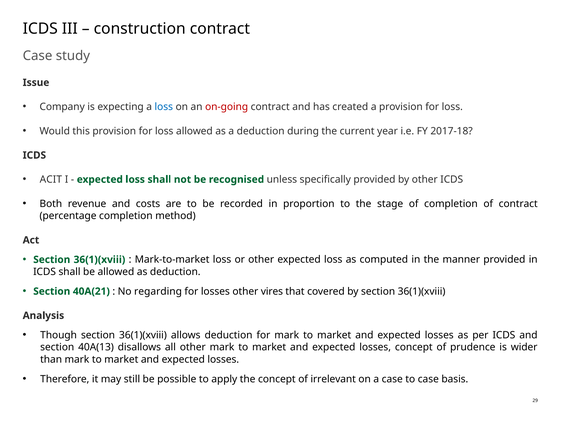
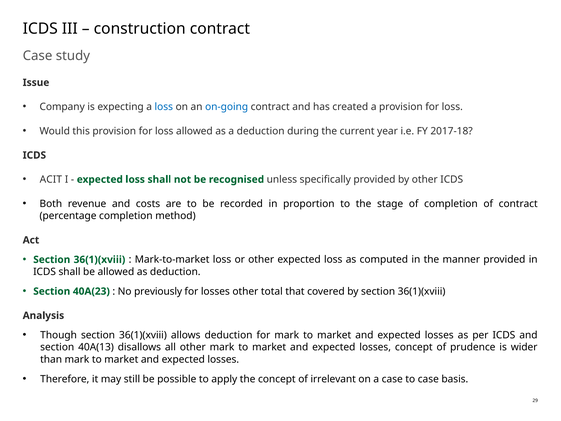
on-going colour: red -> blue (227, 107)
40A(21: 40A(21 -> 40A(23 (91, 291)
regarding: regarding -> previously (158, 291)
vires: vires -> total (272, 291)
